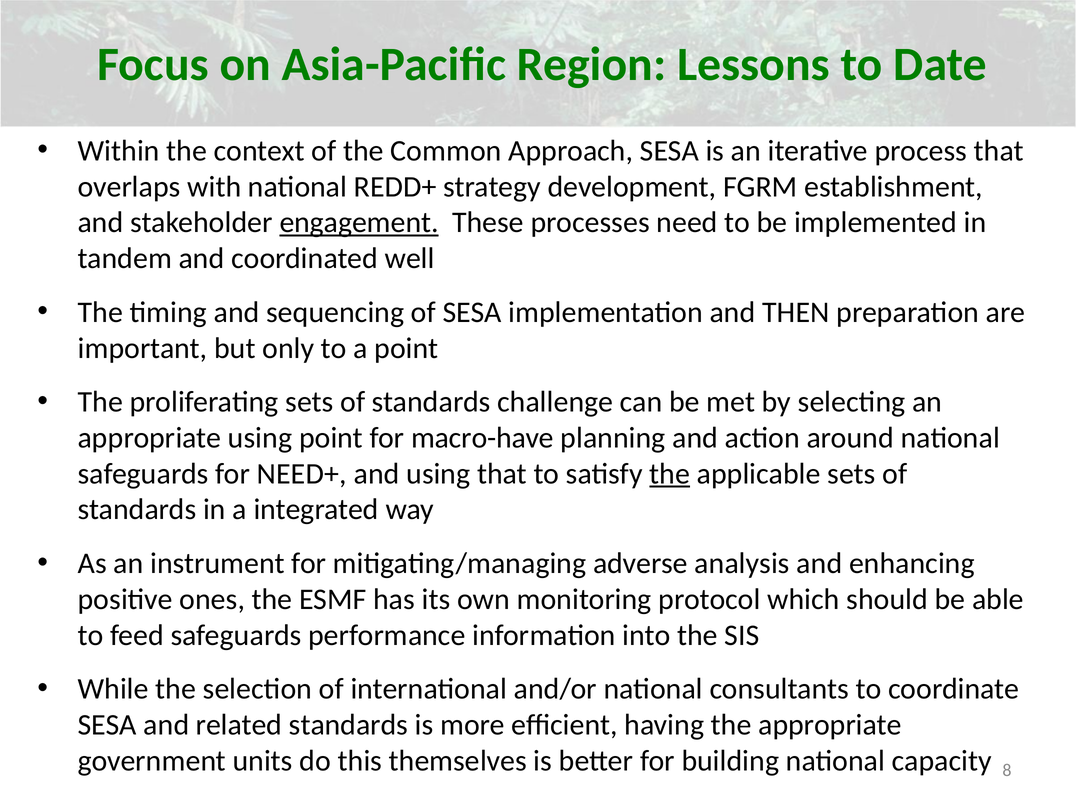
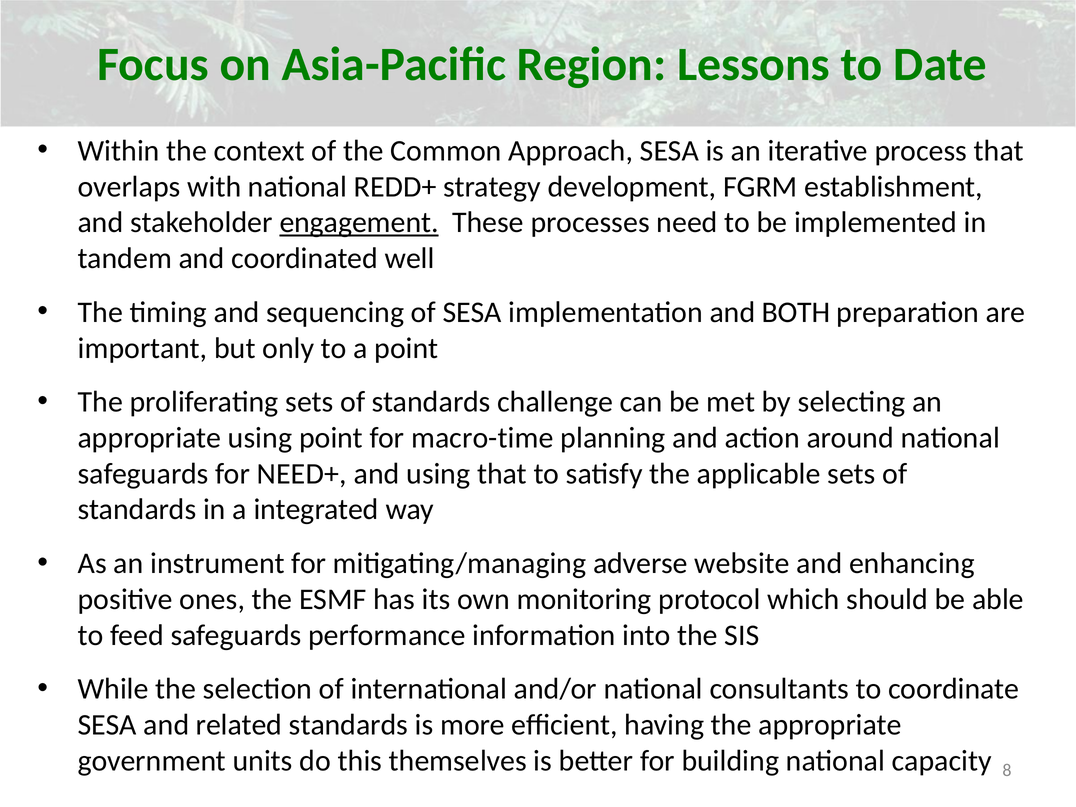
THEN: THEN -> BOTH (796, 312)
macro-have: macro-have -> macro-time (482, 438)
the underline: present -> none (670, 474)
analysis: analysis -> website (742, 563)
